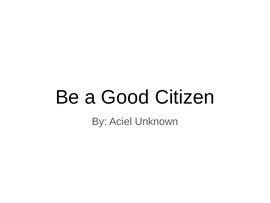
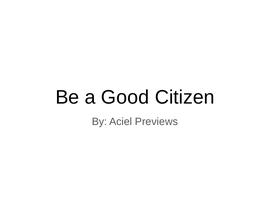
Unknown: Unknown -> Previews (156, 121)
